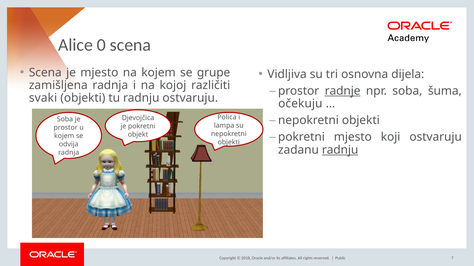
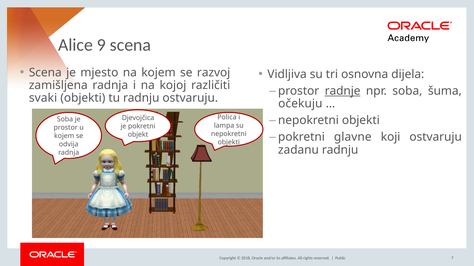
0: 0 -> 9 (101, 45)
grupe: grupe -> razvoj (214, 73)
pokretni mjesto: mjesto -> glavne (353, 137)
radnju underline: present -> none (340, 150)
